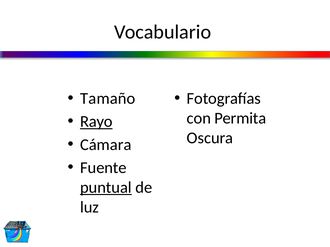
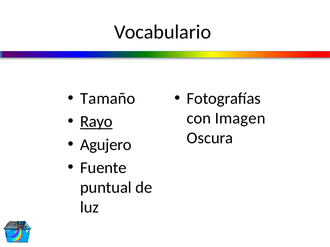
Permita: Permita -> Imagen (240, 118)
Cámara: Cámara -> Agujero (106, 145)
puntual underline: present -> none (106, 188)
